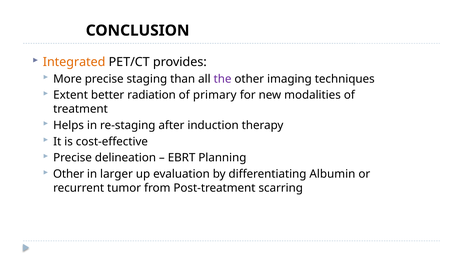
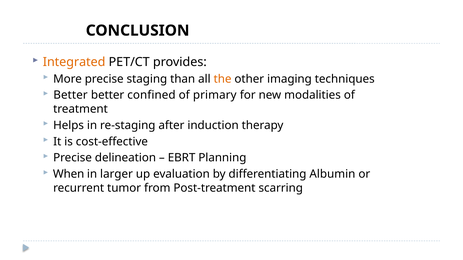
the colour: purple -> orange (223, 79)
Extent: Extent -> Better (71, 95)
radiation: radiation -> confined (151, 95)
Other: Other -> When (69, 174)
